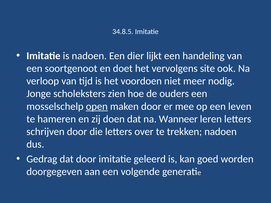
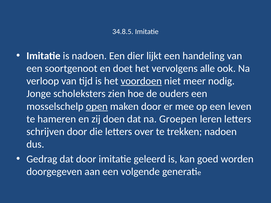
site: site -> alle (207, 68)
voordoen underline: none -> present (141, 81)
Wanneer: Wanneer -> Groepen (178, 119)
